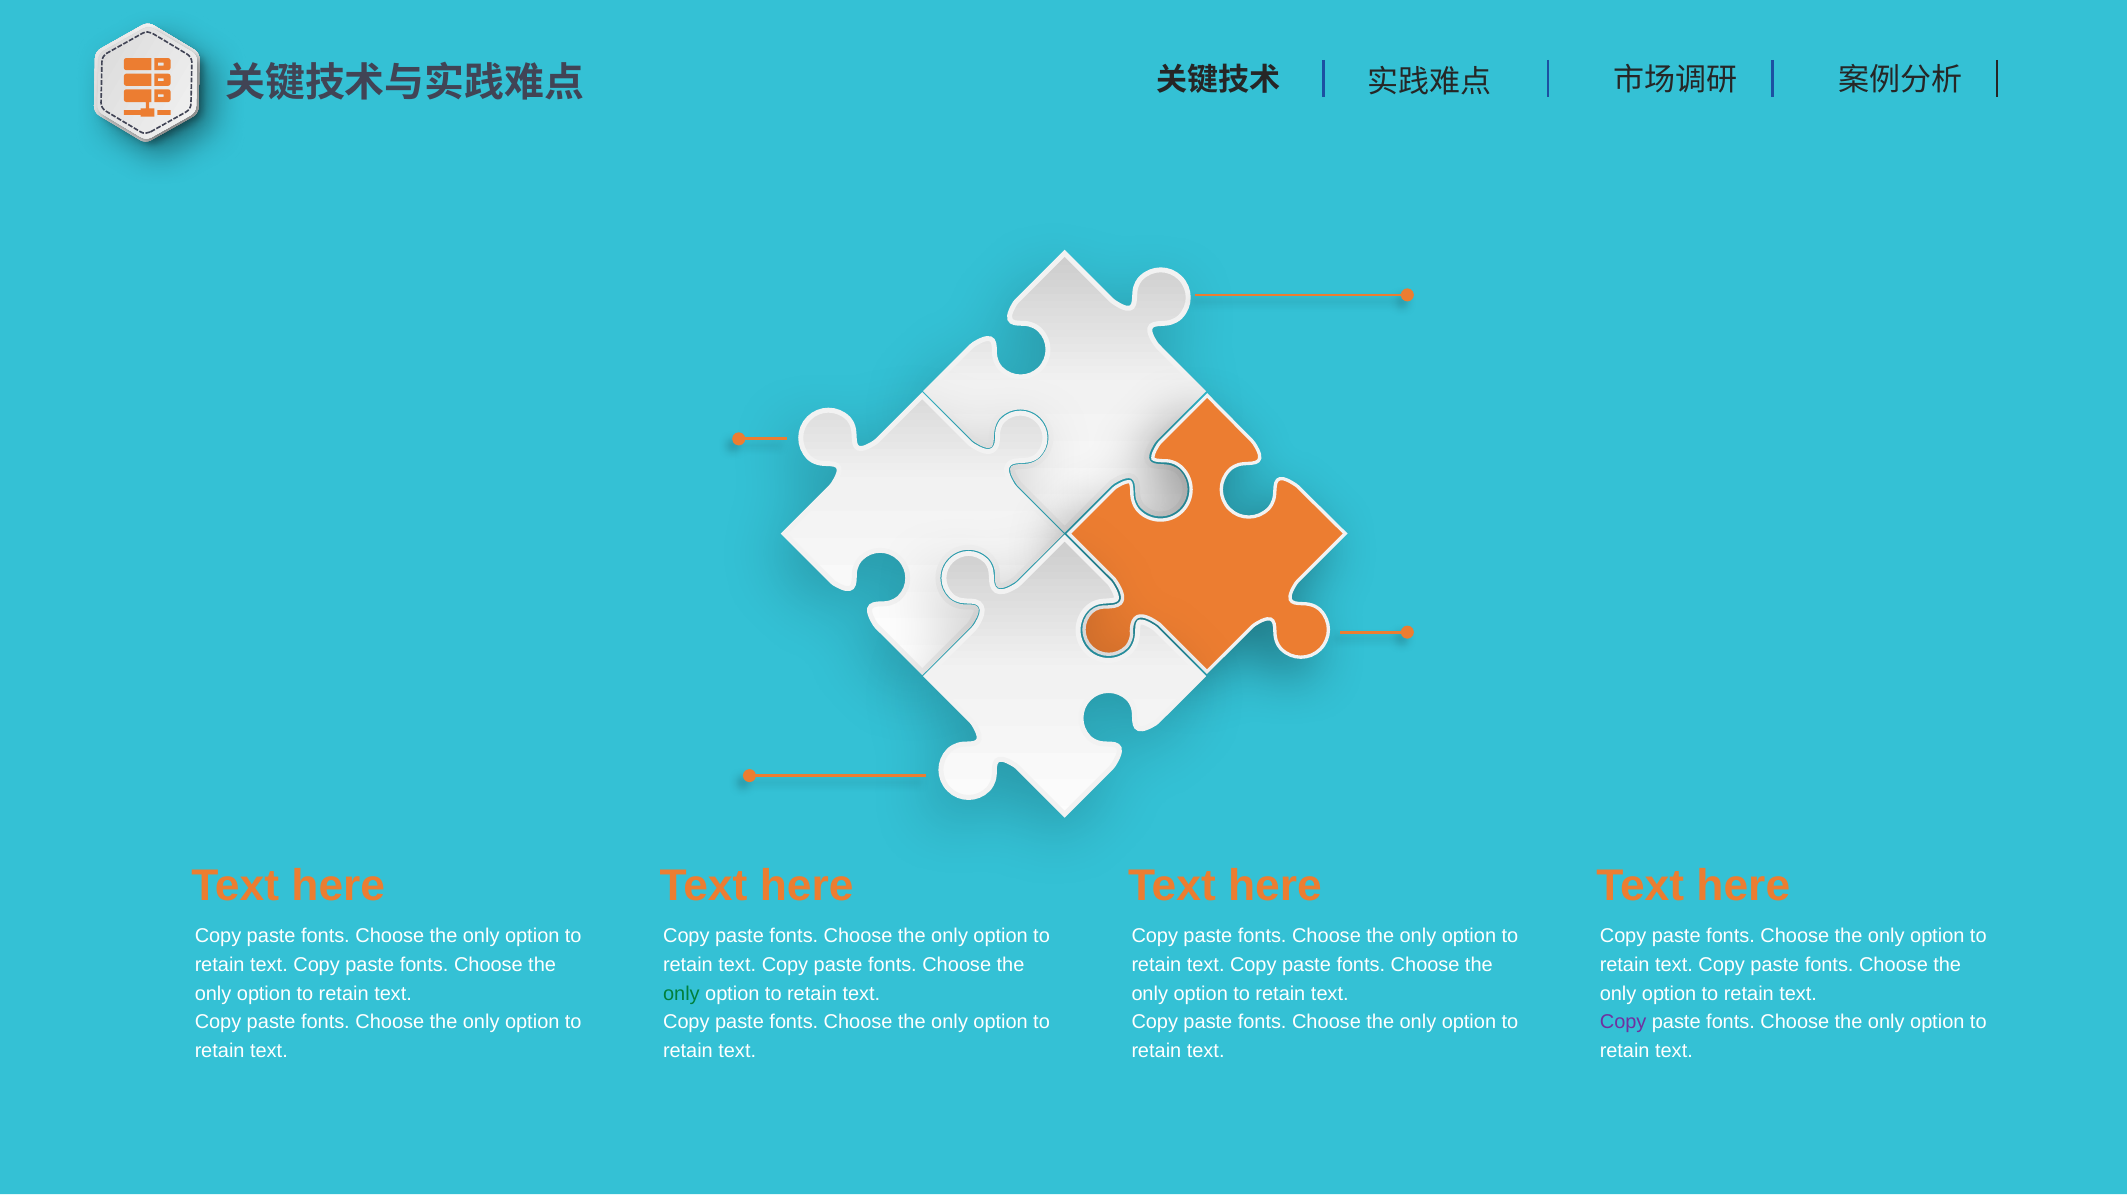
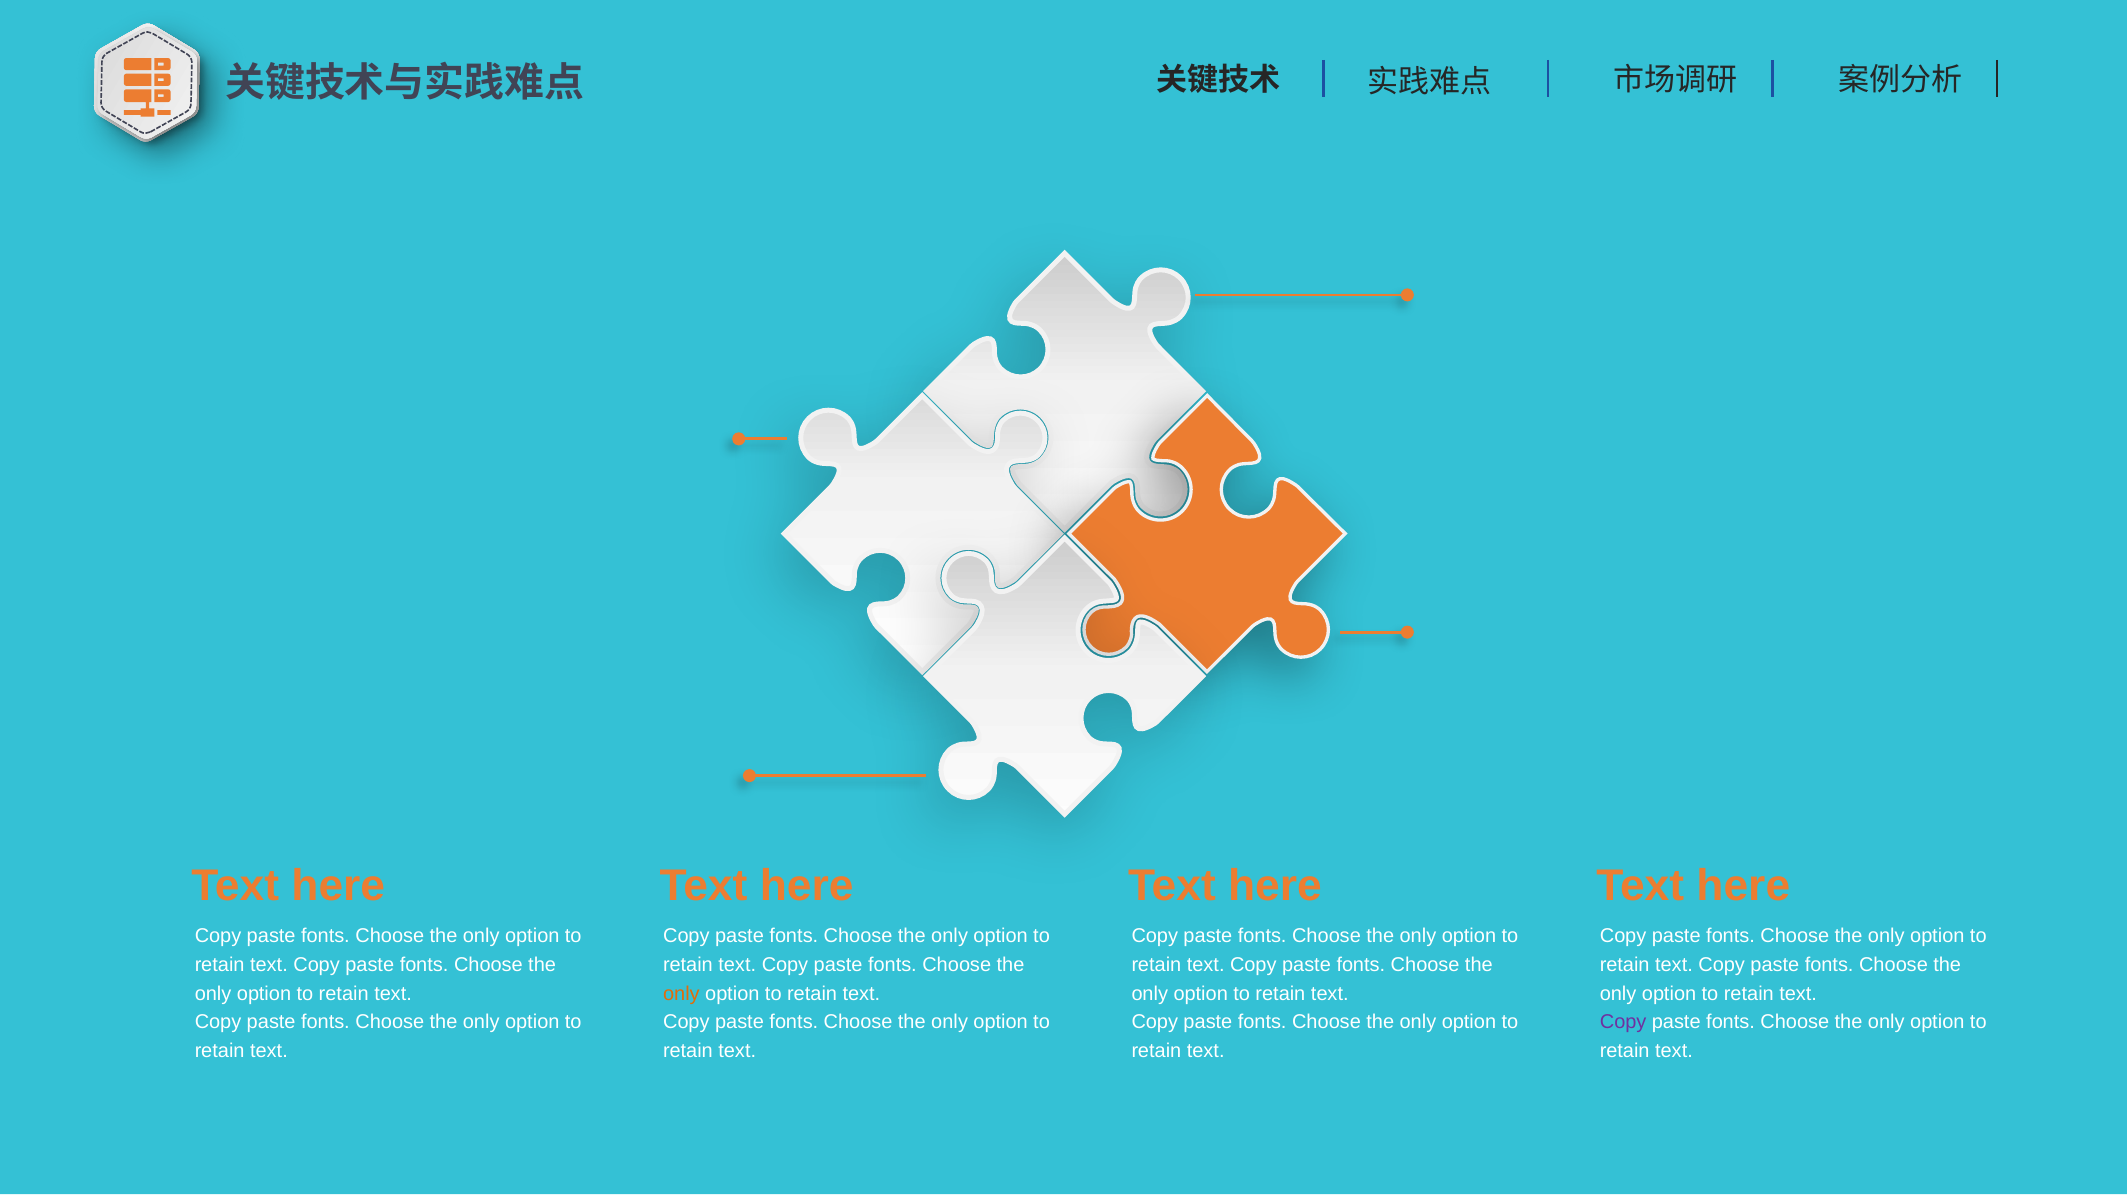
only colour: green -> orange (681, 994)
